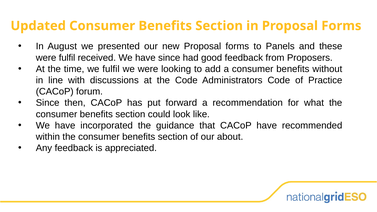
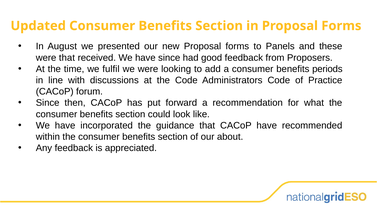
were fulfil: fulfil -> that (67, 58)
without: without -> periods (327, 69)
